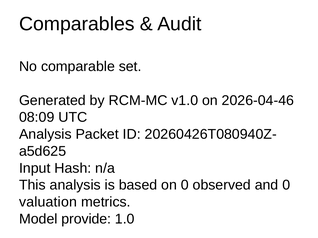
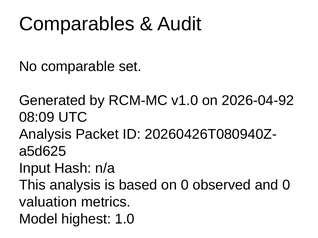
2026-04-46: 2026-04-46 -> 2026-04-92 (258, 101)
provide: provide -> highest (86, 219)
